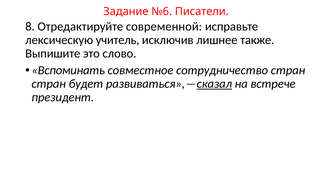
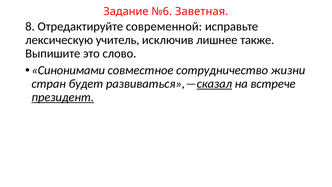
Писатели: Писатели -> Заветная (202, 11)
Вспоминать: Вспоминать -> Синонимами (68, 70)
сотрудничество стран: стран -> жизни (288, 70)
президент underline: none -> present (63, 97)
